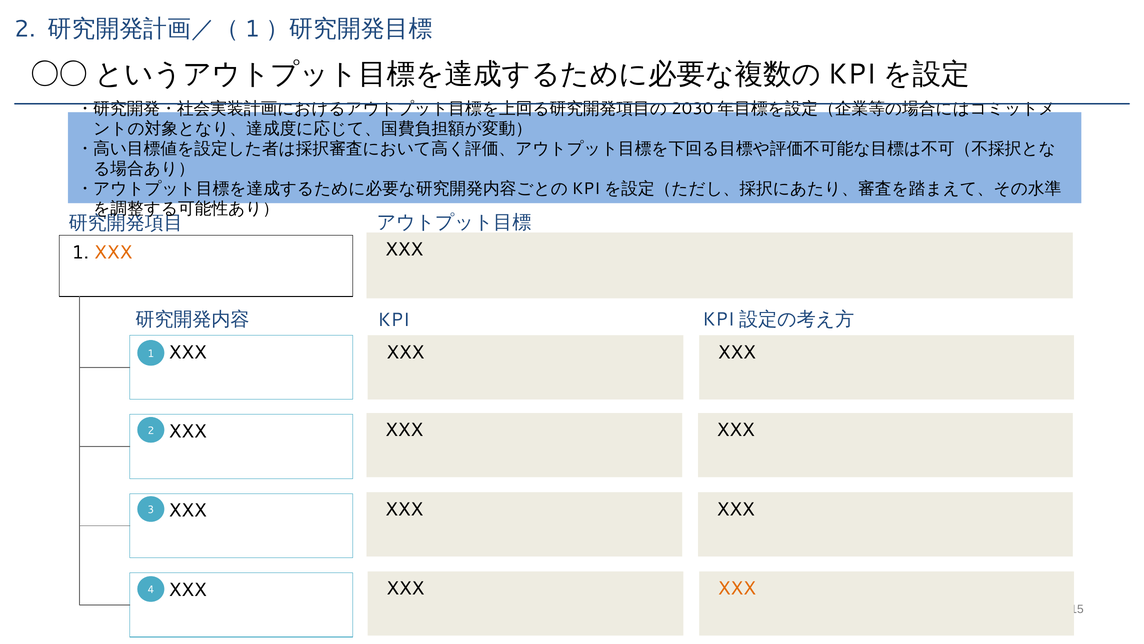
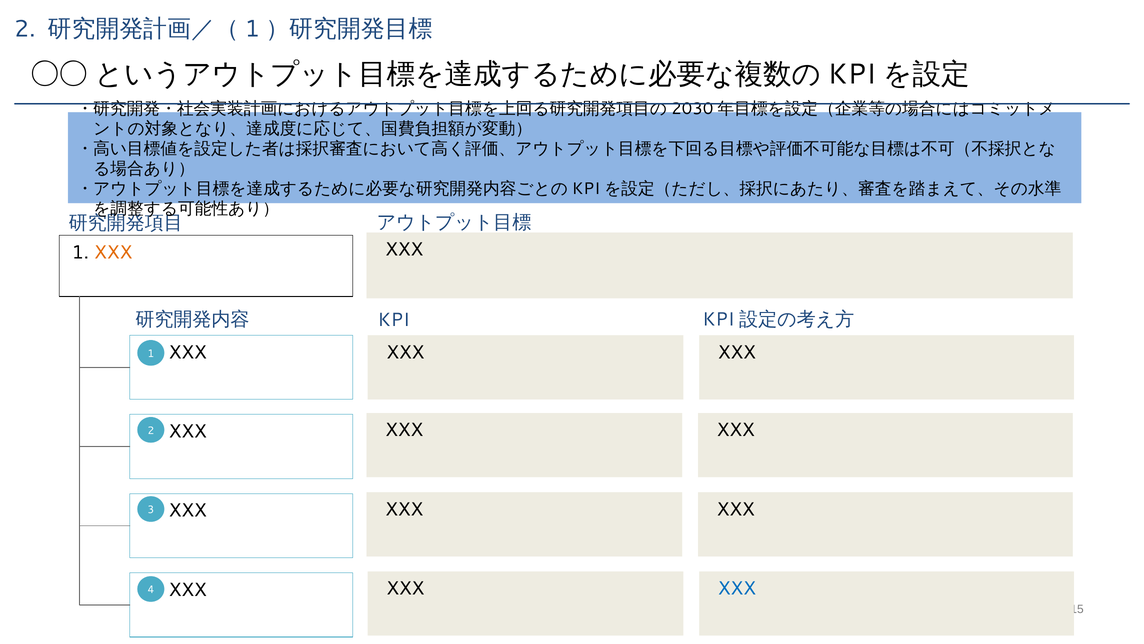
XXX colour: orange -> blue (737, 588)
